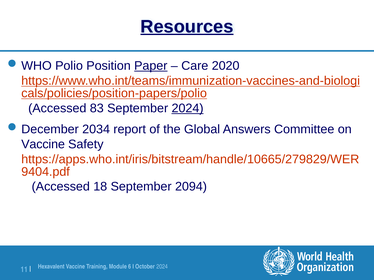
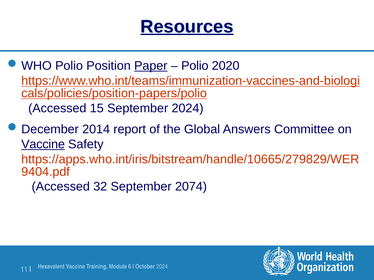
Care: Care -> Polio (195, 66)
83: 83 -> 15 (97, 108)
2024 underline: present -> none (188, 108)
2034: 2034 -> 2014 (96, 130)
Vaccine underline: none -> present (43, 145)
18: 18 -> 32 (100, 187)
2094: 2094 -> 2074 (191, 187)
